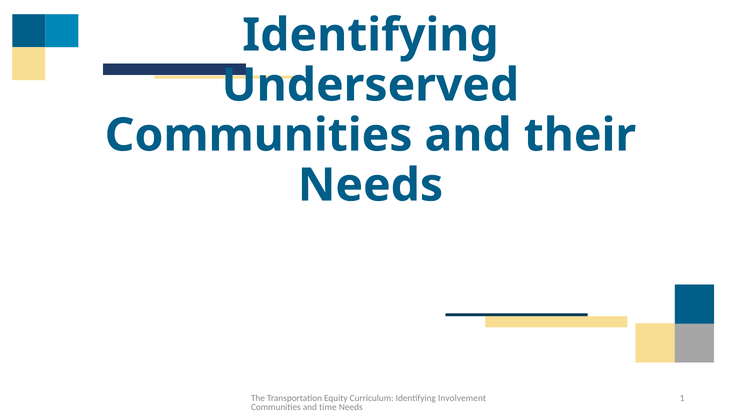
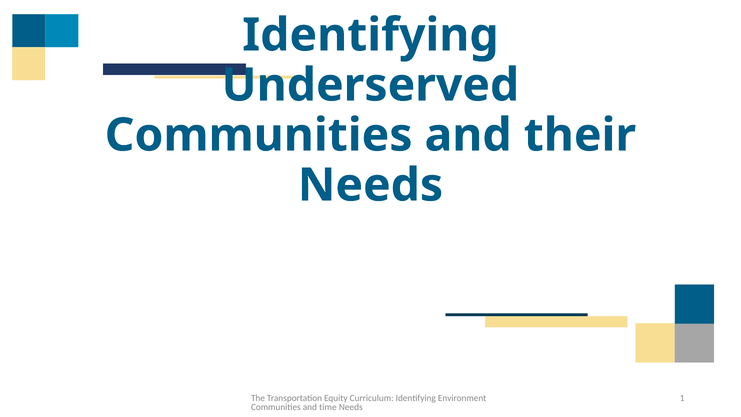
Involvement: Involvement -> Environment (462, 398)
